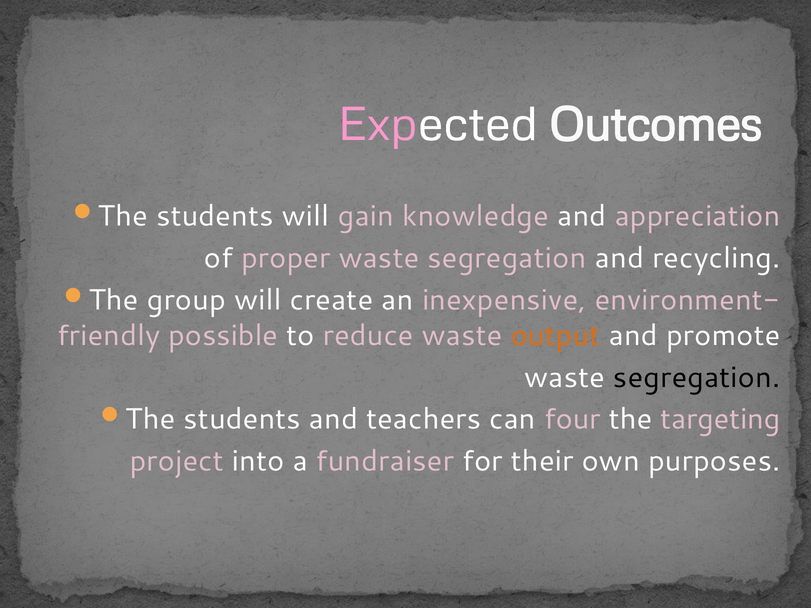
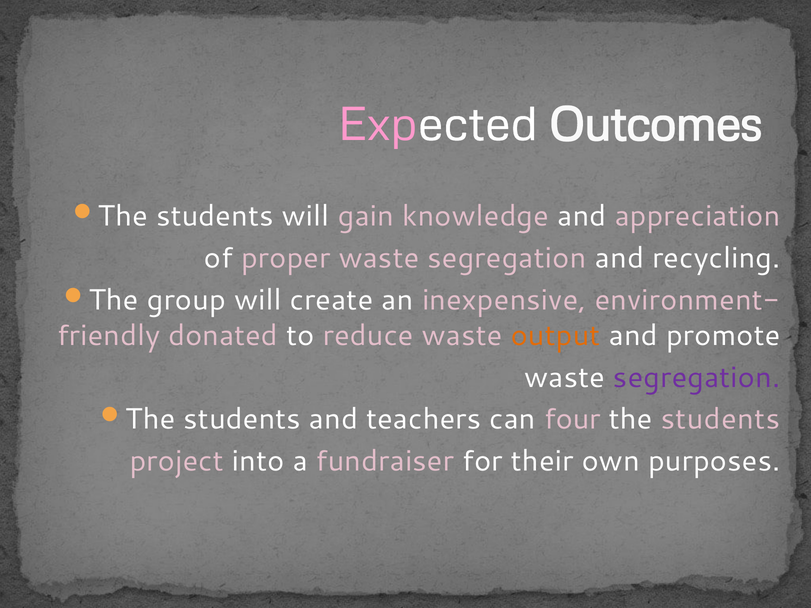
possible: possible -> donated (223, 336)
segregation colour: black -> purple (697, 378)
the targeting: targeting -> students (720, 419)
